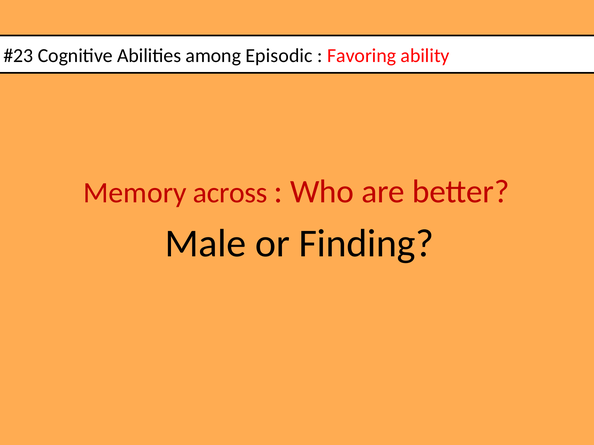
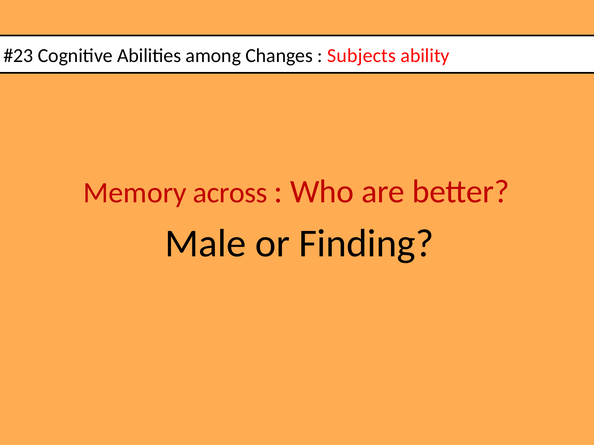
Episodic: Episodic -> Changes (279, 56)
Favoring: Favoring -> Subjects (362, 56)
